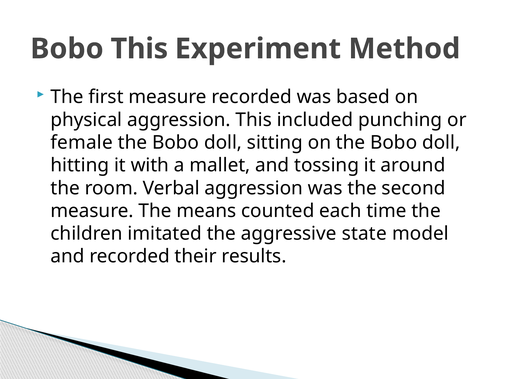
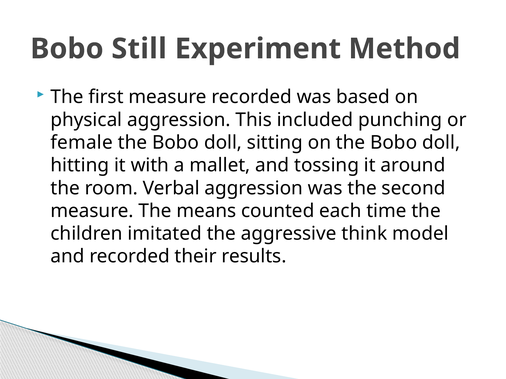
Bobo This: This -> Still (139, 49)
state: state -> think (364, 234)
